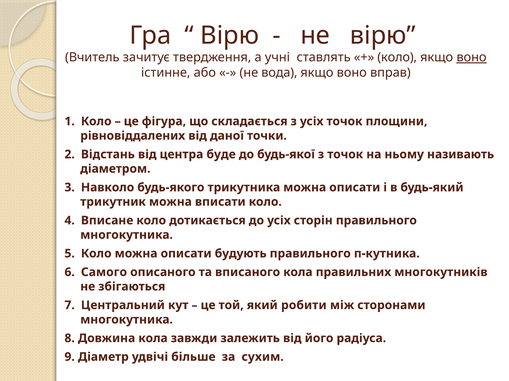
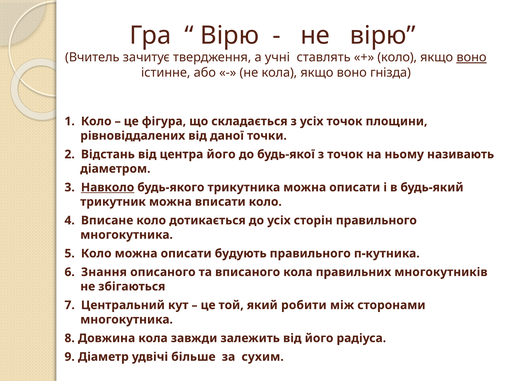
не вода: вода -> кола (279, 73)
вправ: вправ -> гнізда (390, 73)
центра буде: буде -> його (221, 155)
Навколо underline: none -> present (108, 188)
Самого: Самого -> Знання (104, 273)
